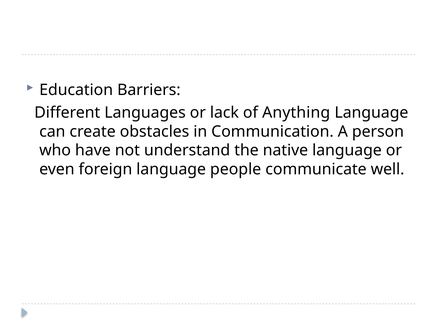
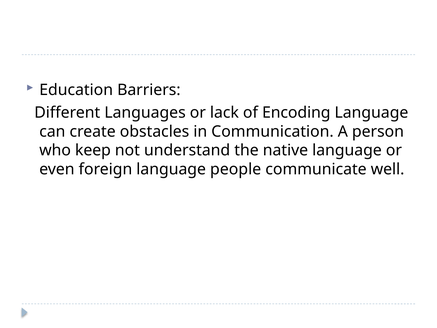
Anything: Anything -> Encoding (296, 112)
have: have -> keep (93, 150)
